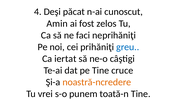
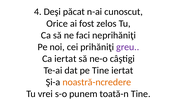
Amin: Amin -> Orice (57, 24)
greu colour: blue -> purple (128, 47)
Tine cruce: cruce -> iertat (122, 71)
